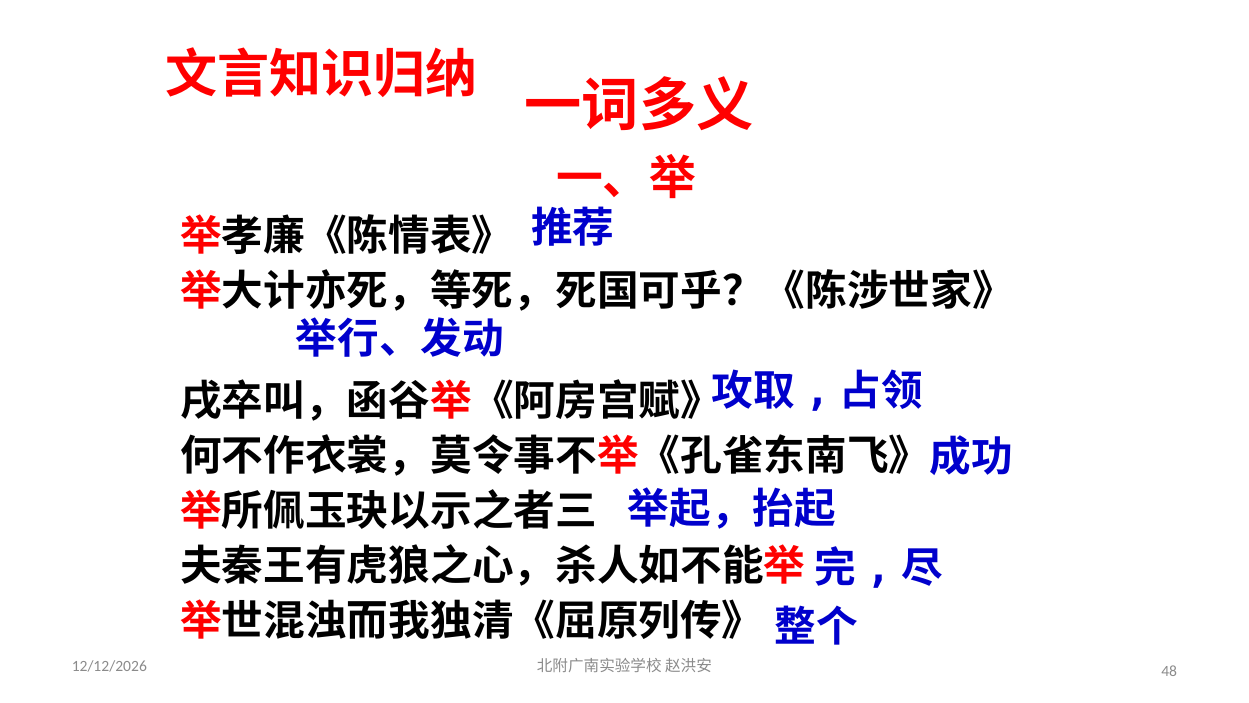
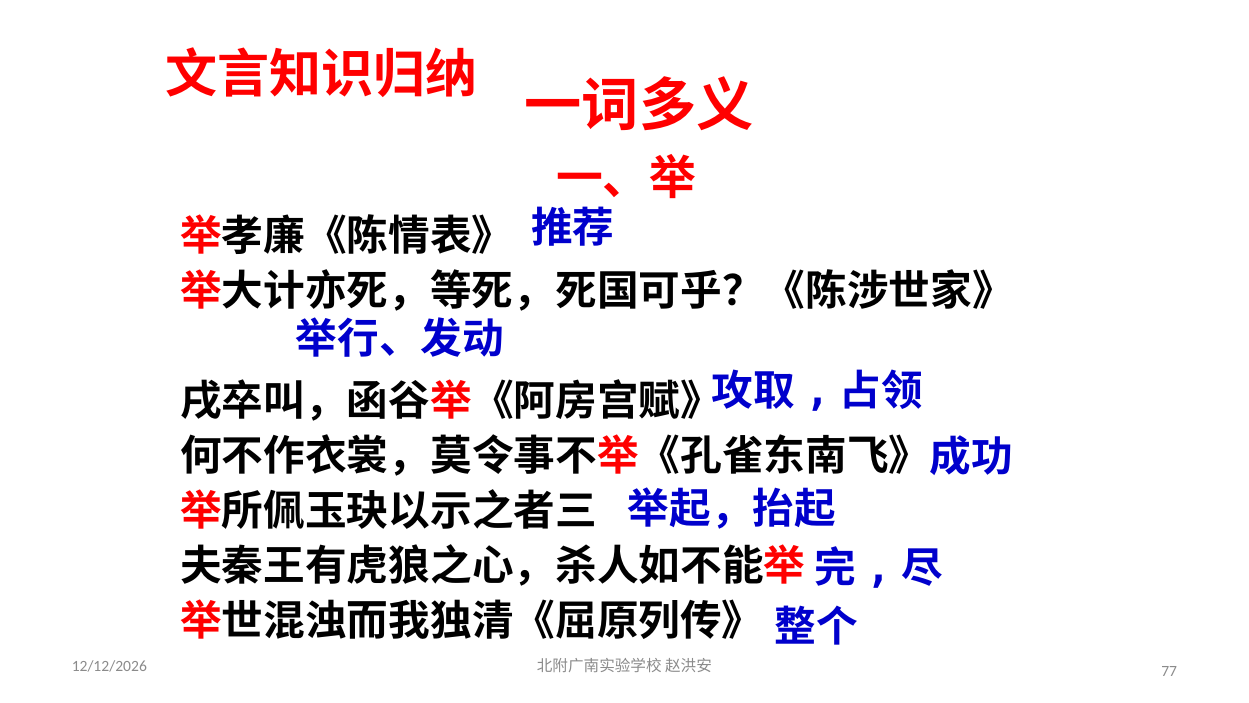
48: 48 -> 77 (1169, 671)
